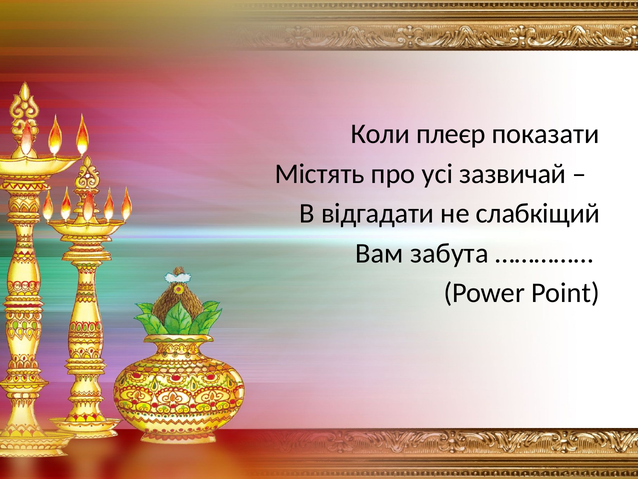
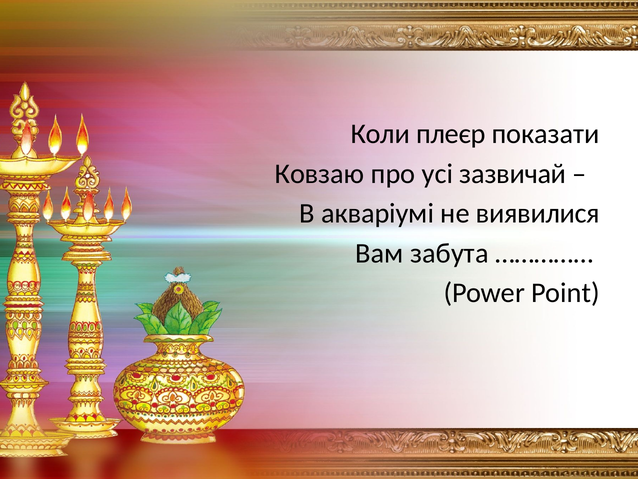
Містять: Містять -> Ковзаю (320, 174)
відгадати: відгадати -> акваріумі (378, 213)
слабкіщий: слабкіщий -> виявилися (538, 213)
